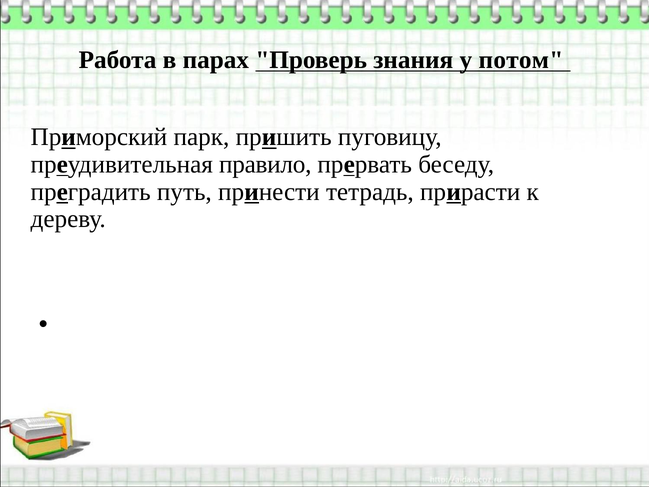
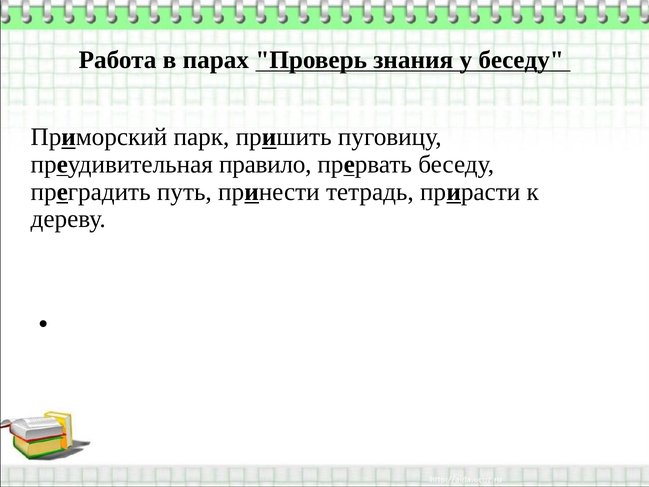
у потом: потом -> беседу (521, 60)
